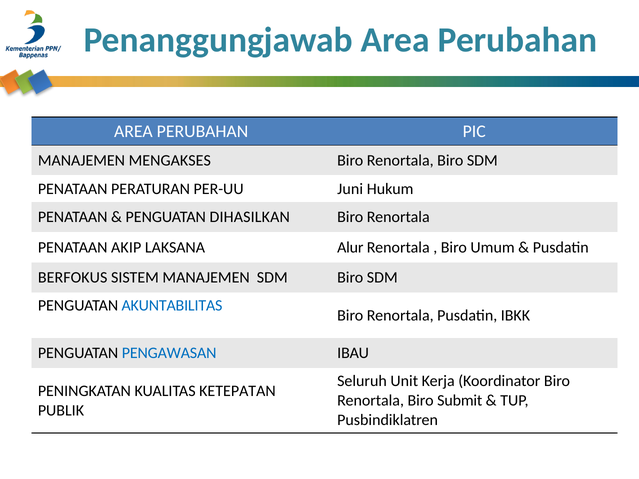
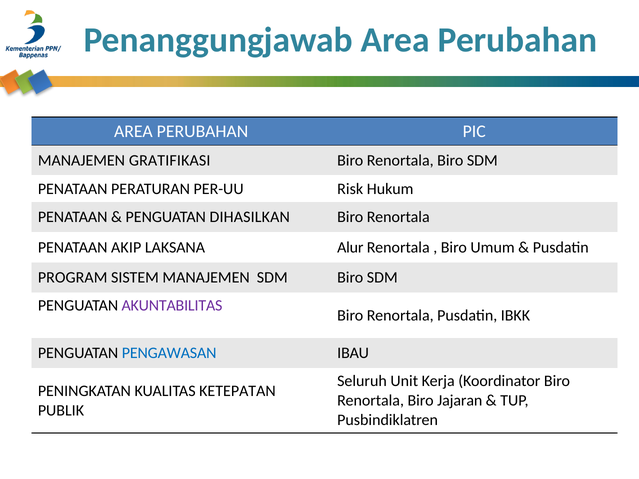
MENGAKSES: MENGAKSES -> GRATIFIKASI (170, 160)
Juni: Juni -> Risk (350, 189)
BERFOKUS: BERFOKUS -> PROGRAM (73, 278)
AKUNTABILITAS colour: blue -> purple (172, 306)
Submit: Submit -> Jajaran (460, 401)
